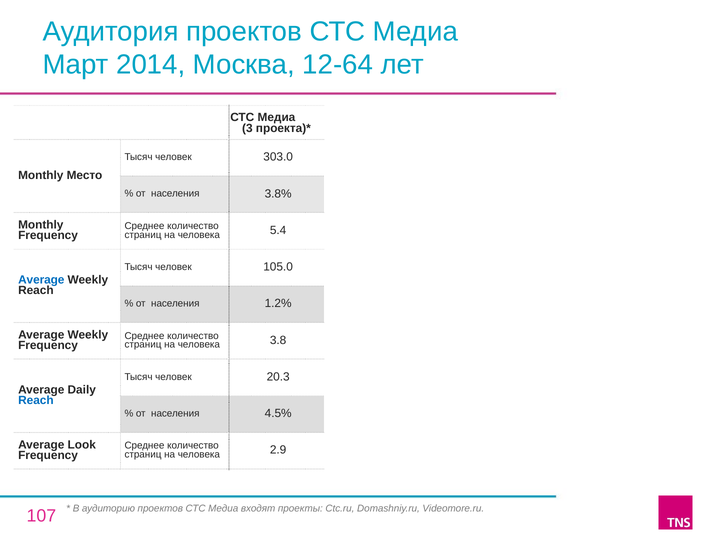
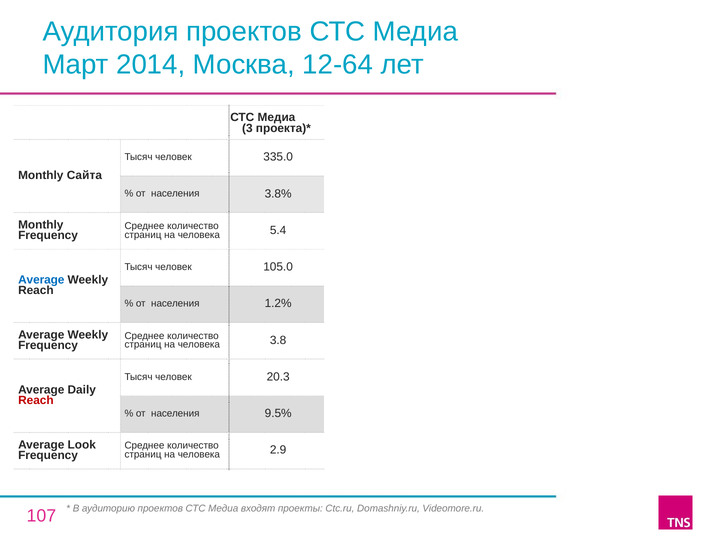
303.0: 303.0 -> 335.0 (278, 157)
Место: Место -> Сайта (84, 175)
Reach colour: blue -> red (36, 401)
4.5%: 4.5% -> 9.5% (278, 414)
